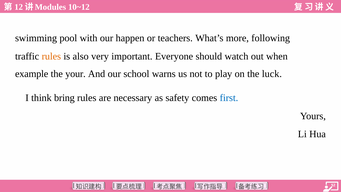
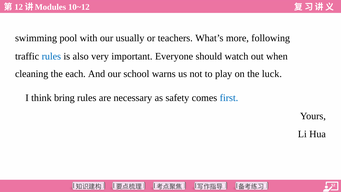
happen: happen -> usually (130, 38)
rules colour: orange -> blue (51, 56)
example: example -> cleaning (32, 74)
your: your -> each (75, 74)
